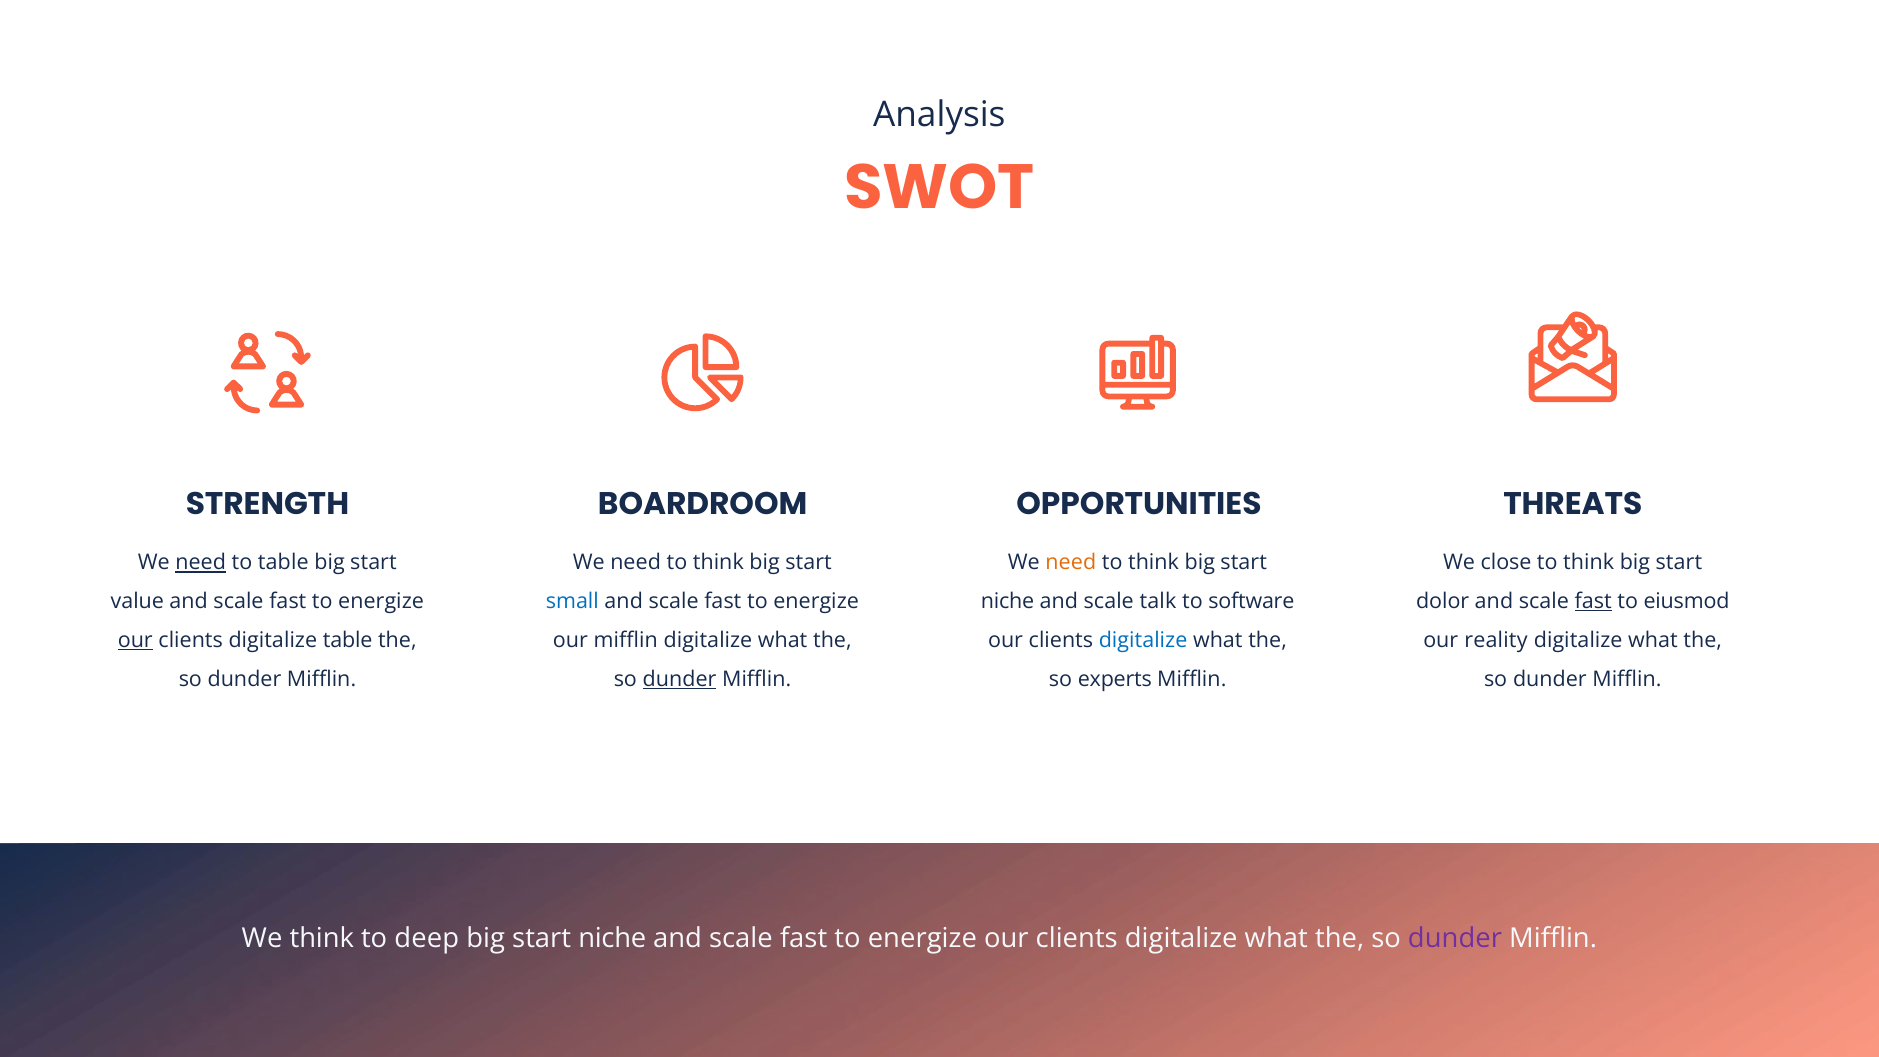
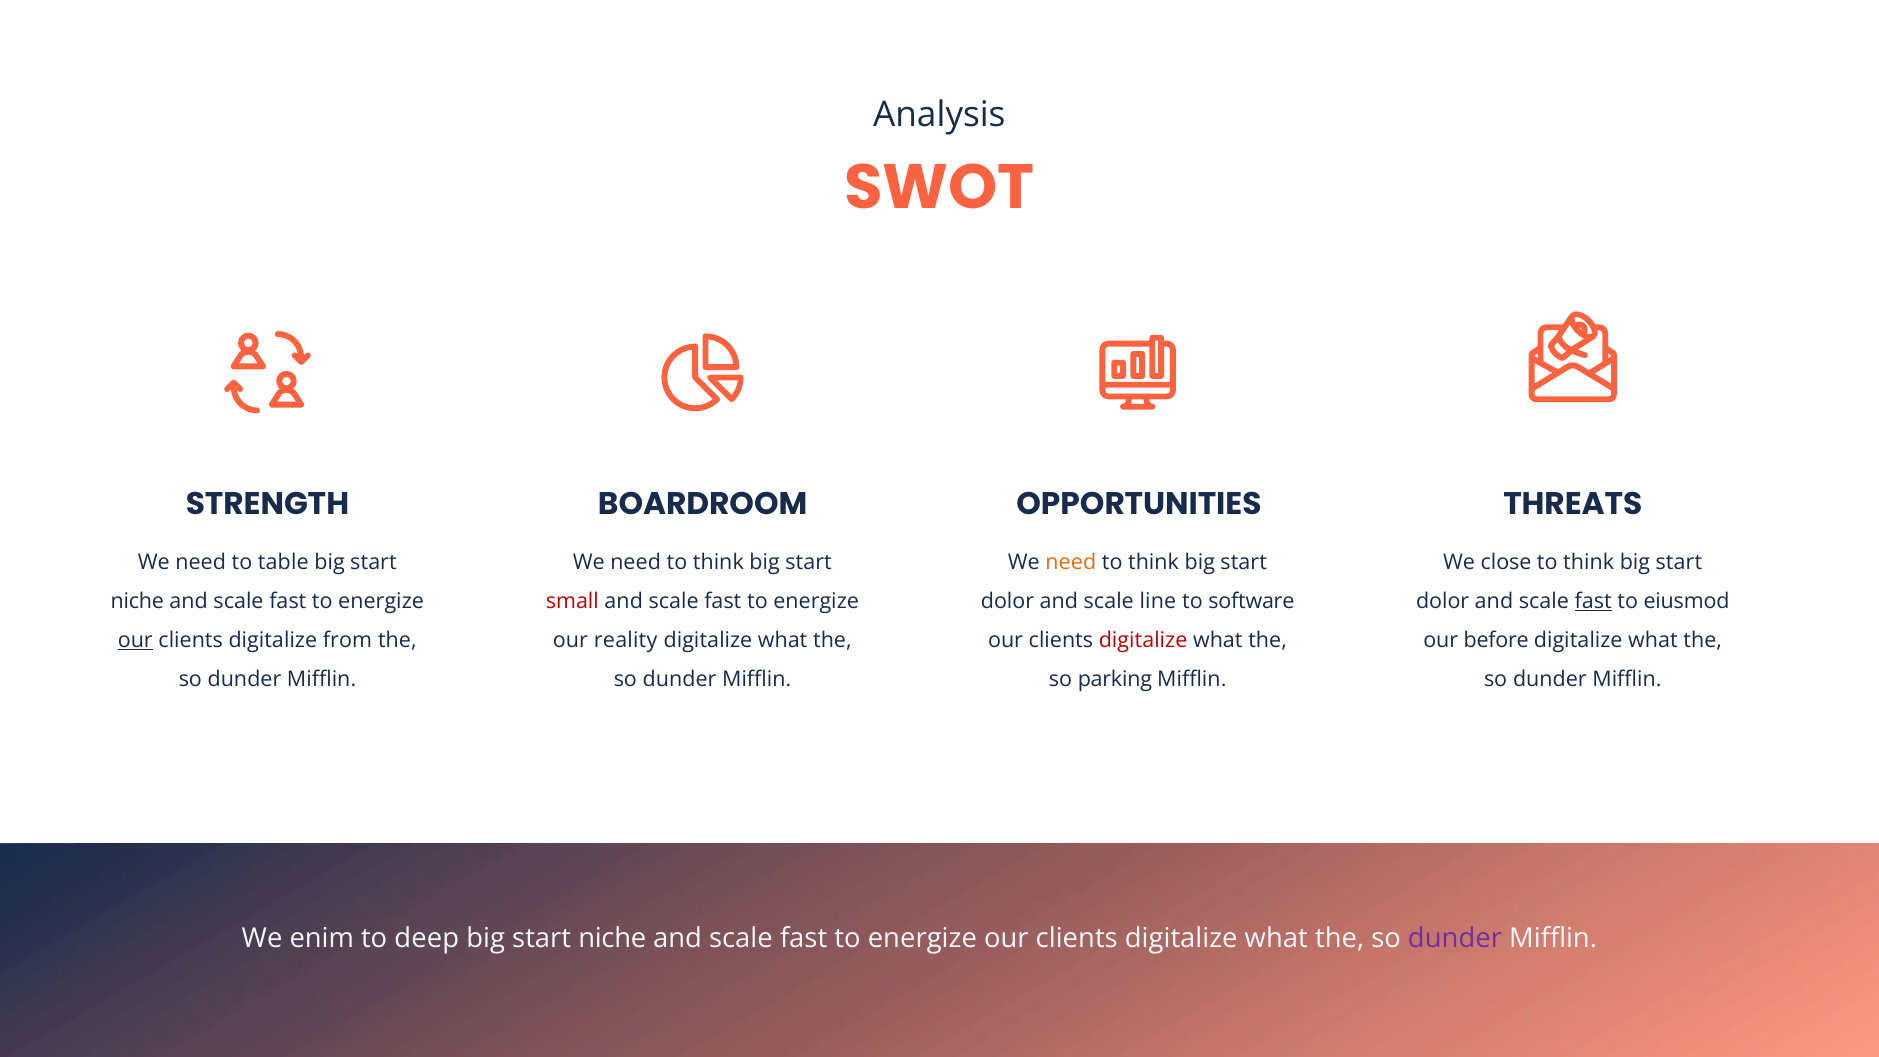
need underline: present -> none (201, 563)
value: value -> niche (137, 601)
small colour: blue -> red (572, 601)
niche: niche -> dolor (1008, 601)
talk: talk -> line (1158, 601)
digitalize table: table -> from (348, 640)
our mifflin: mifflin -> reality (626, 640)
digitalize colour: blue -> red (1143, 640)
reality: reality -> before (1496, 640)
dunder underline: present -> none (680, 679)
experts: experts -> parking (1115, 679)
We think: think -> enim (322, 938)
